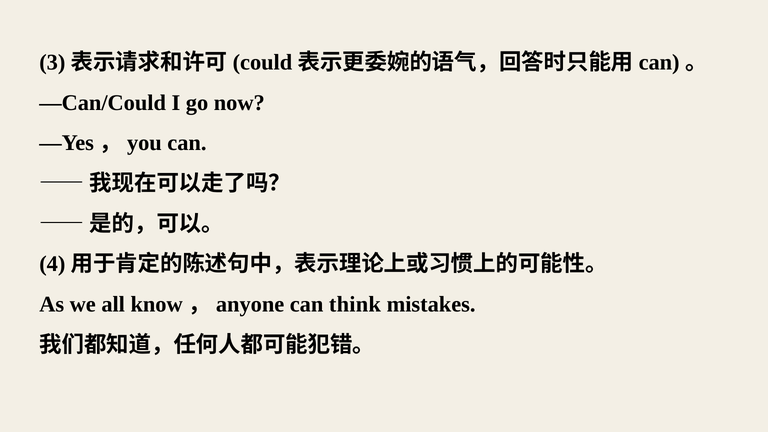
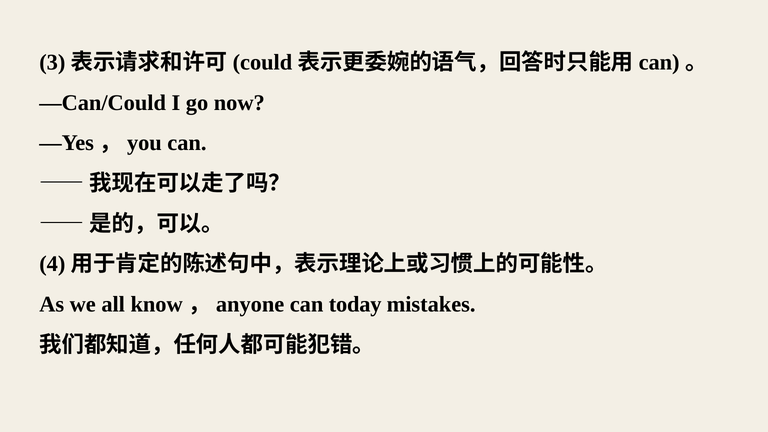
think: think -> today (355, 304)
